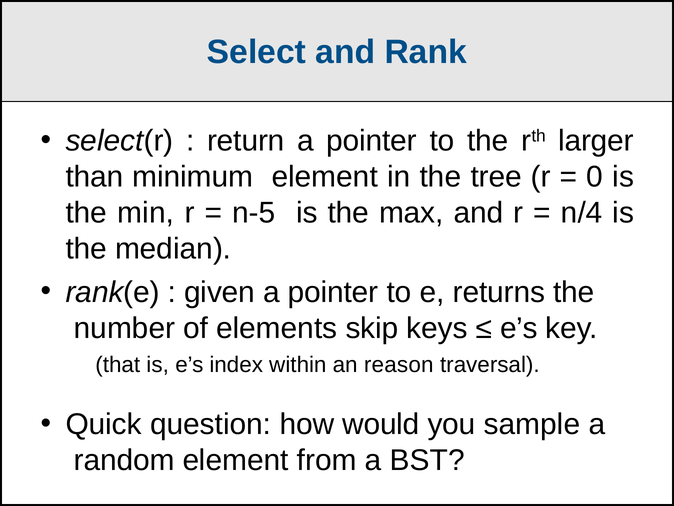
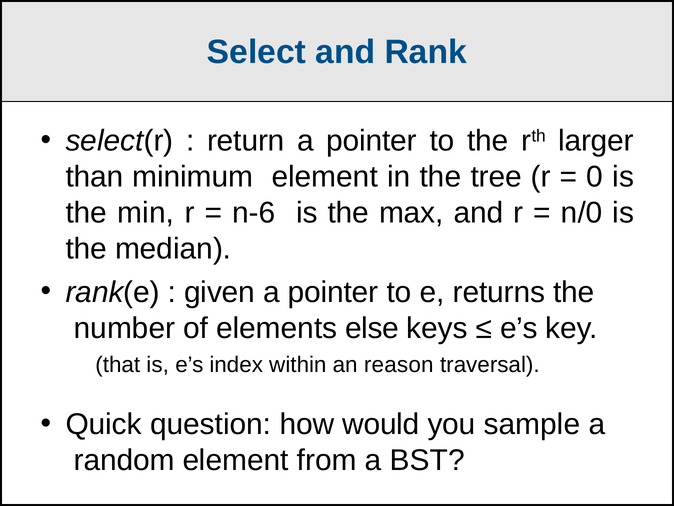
n-5: n-5 -> n-6 (254, 213)
n/4: n/4 -> n/0 (582, 213)
skip: skip -> else (372, 328)
